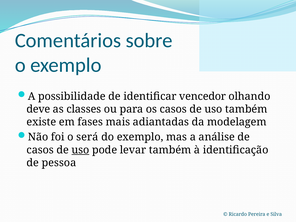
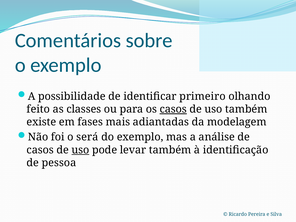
vencedor: vencedor -> primeiro (202, 96)
deve: deve -> feito (38, 109)
casos underline: none -> present (173, 109)
